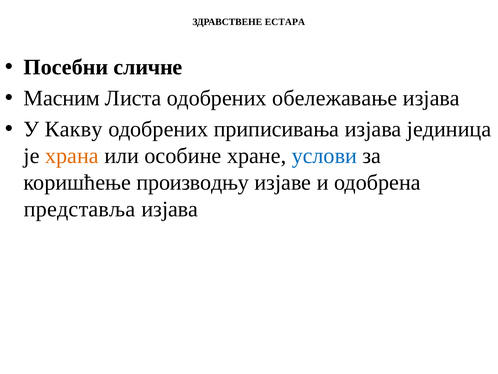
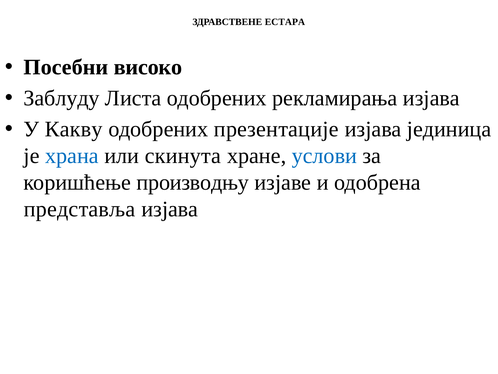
сличне: сличне -> високо (148, 67)
Масним: Масним -> Заблуду (62, 98)
обележавање: обележавање -> рекламирања (335, 98)
приписивања: приписивања -> презентације (276, 129)
храна colour: orange -> blue (72, 156)
особине: особине -> скинута (183, 156)
